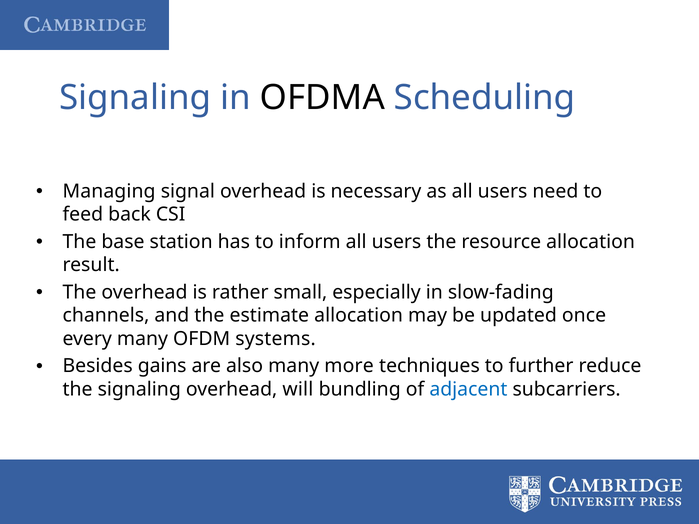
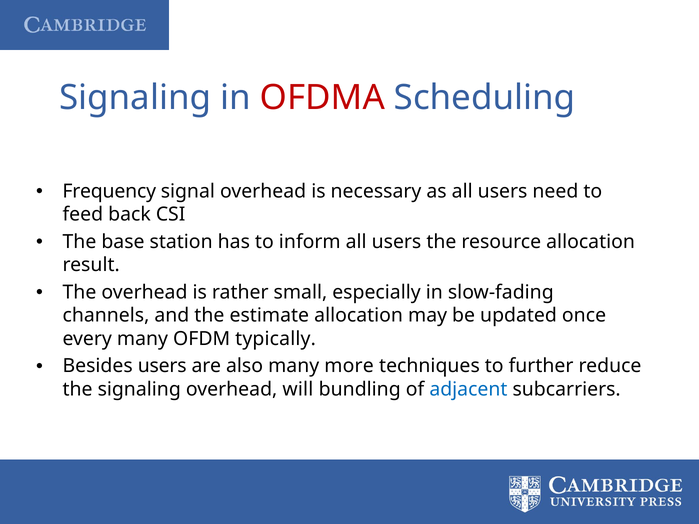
OFDMA colour: black -> red (322, 98)
Managing: Managing -> Frequency (109, 191)
systems: systems -> typically (276, 339)
Besides gains: gains -> users (162, 366)
